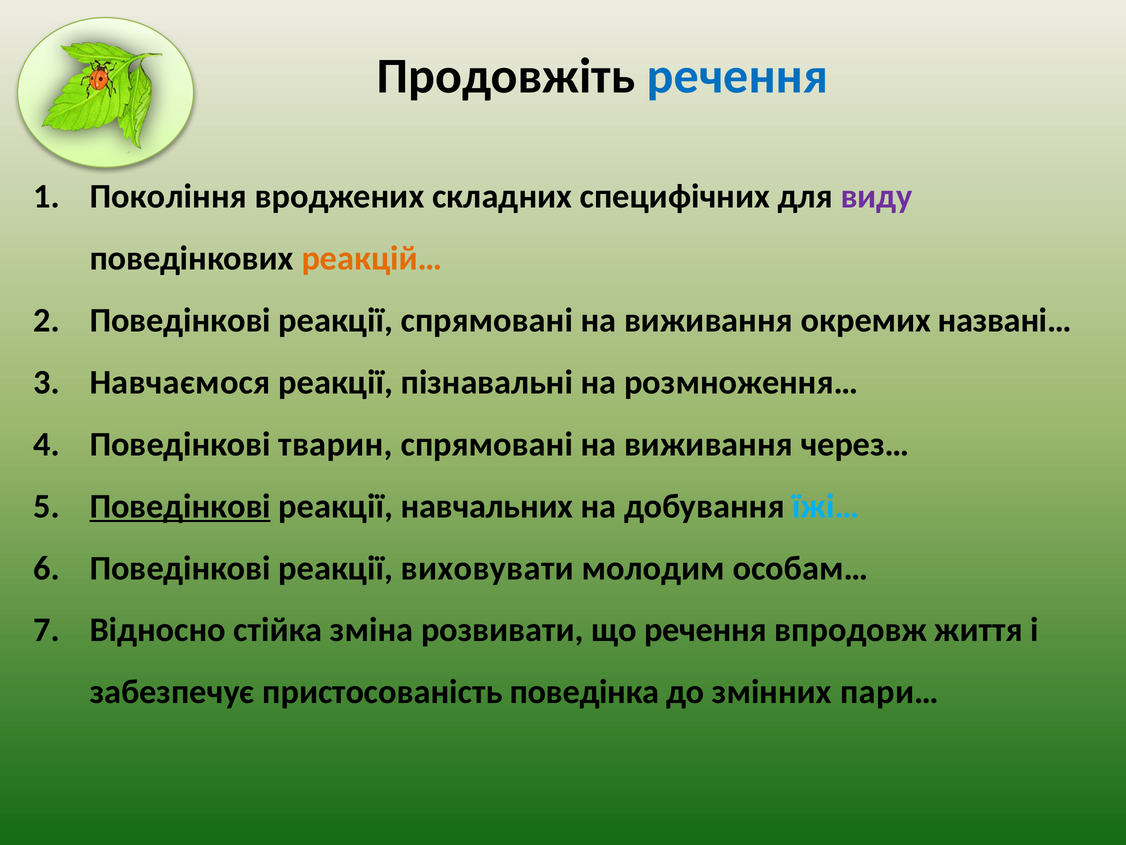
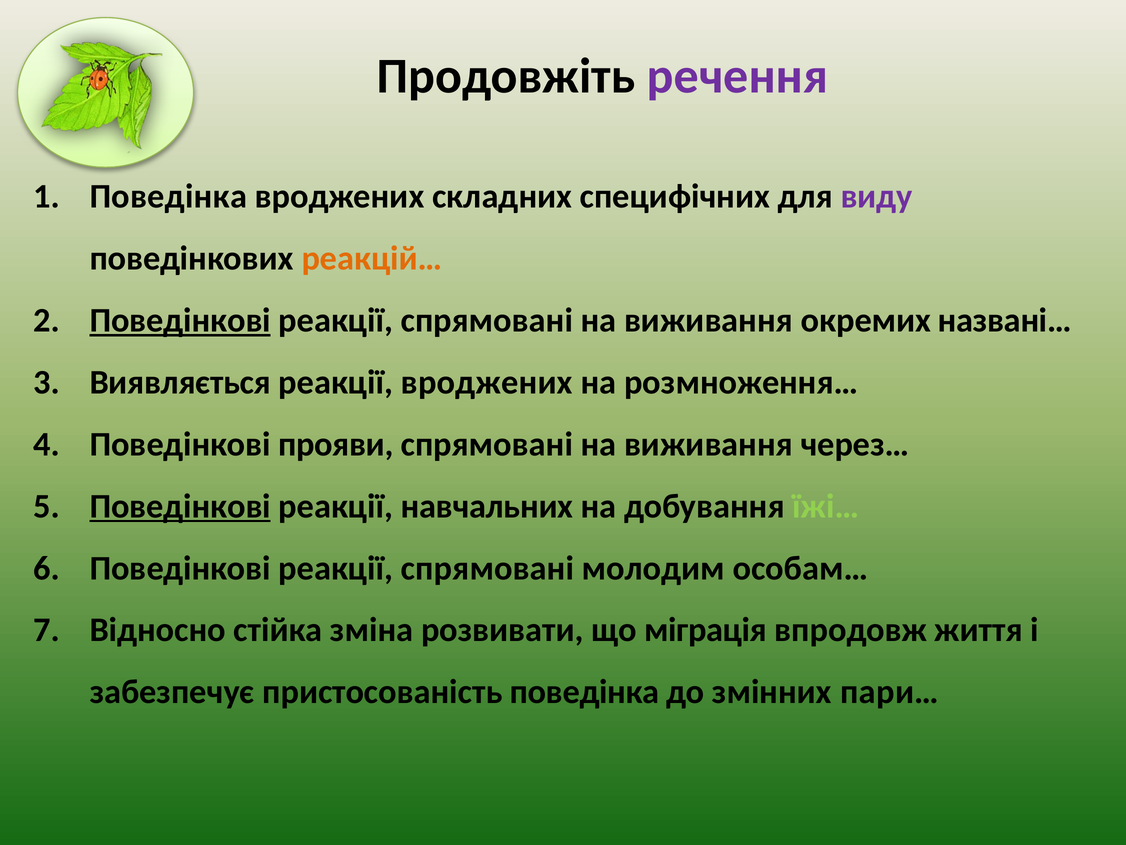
речення colour: blue -> purple (738, 76)
Покоління: Покоління -> Поведінка (168, 197)
Поведінкові underline: none -> present (180, 320)
Навчаємося: Навчаємося -> Виявляється (180, 382)
реакції пізнавальні: пізнавальні -> вроджених (487, 382)
тварин: тварин -> прояви (336, 444)
їжі… colour: light blue -> light green (826, 506)
виховувати: виховувати -> спрямовані (487, 568)
що речення: речення -> міграція (706, 630)
